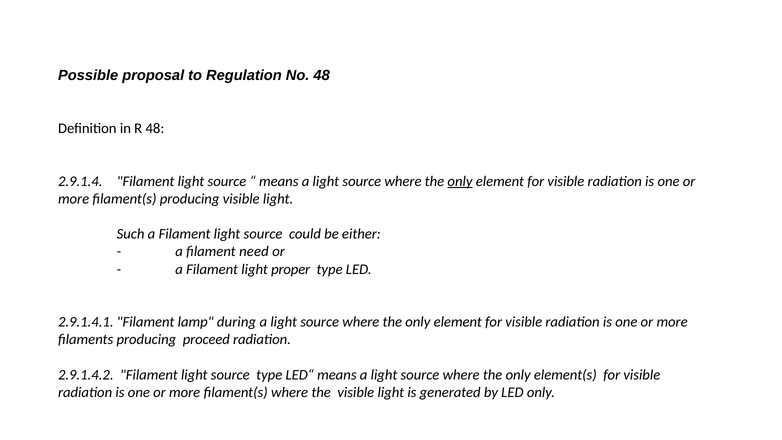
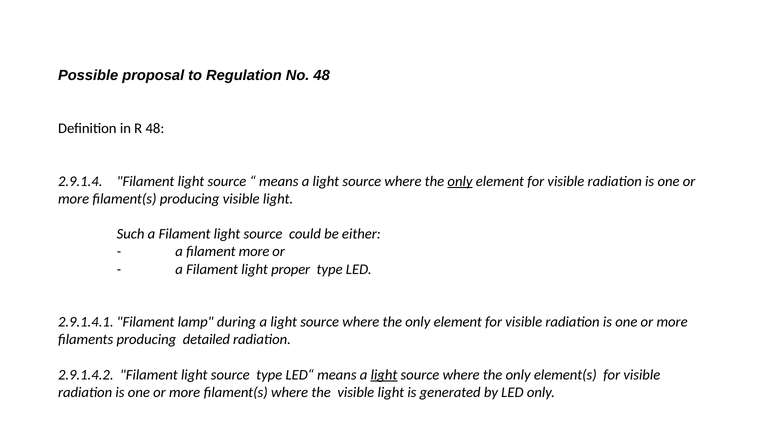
filament need: need -> more (254, 252)
proceed: proceed -> detailed (206, 340)
light underline: none -> present (384, 375)
